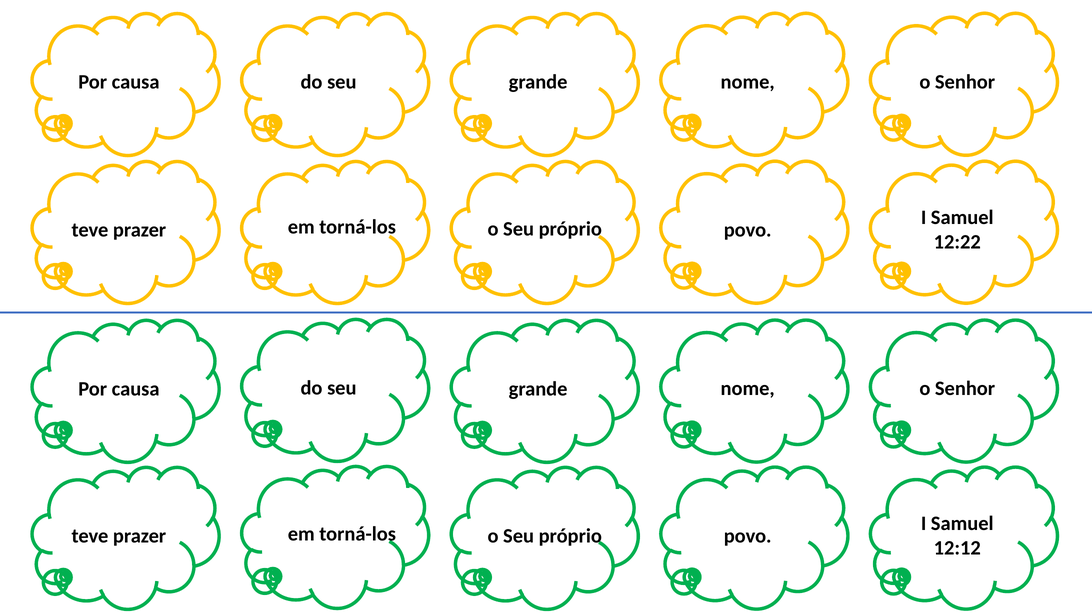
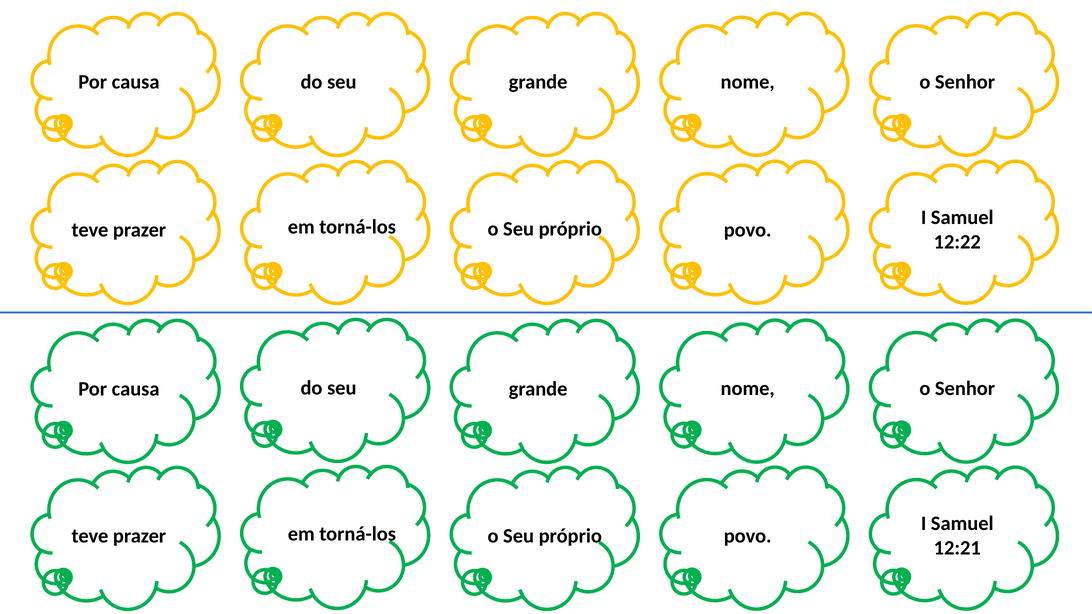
12:12: 12:12 -> 12:21 (957, 548)
